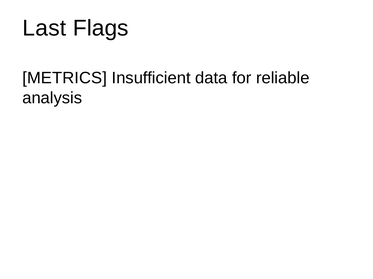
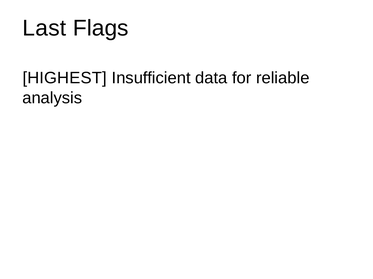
METRICS: METRICS -> HIGHEST (65, 78)
